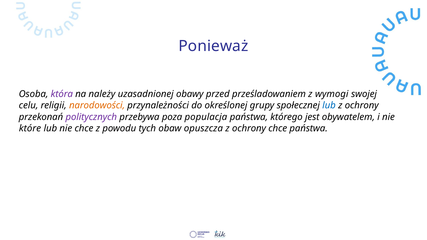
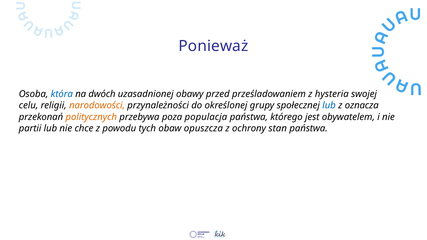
która colour: purple -> blue (62, 94)
należy: należy -> dwóch (102, 94)
wymogi: wymogi -> hysteria (332, 94)
ochrony: ochrony -> oznacza (362, 106)
politycznych colour: purple -> orange (91, 117)
które: które -> partii (30, 128)
ochrony chce: chce -> stan (278, 128)
